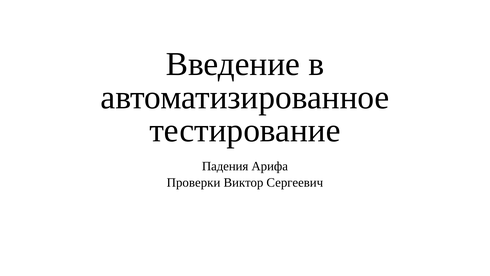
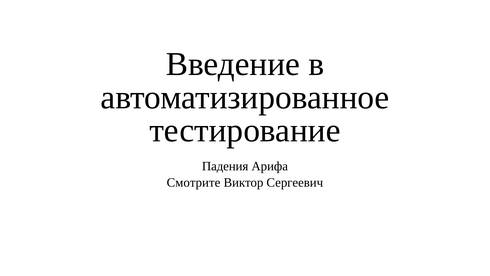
Проверки: Проверки -> Смотрите (194, 182)
